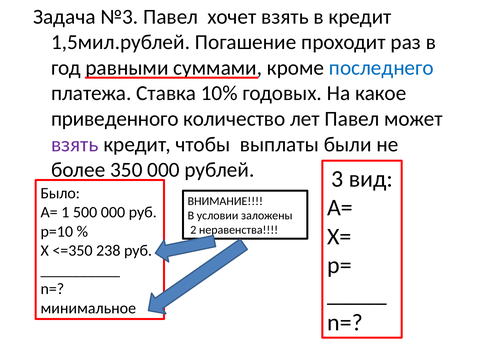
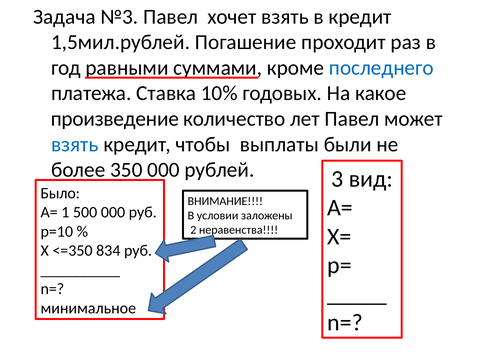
приведенного: приведенного -> произведение (115, 119)
взять colour: purple -> blue (75, 144)
238: 238 -> 834 (108, 251)
